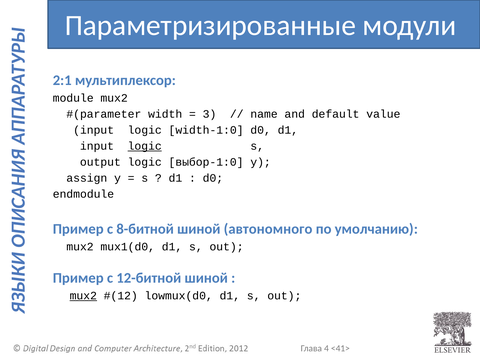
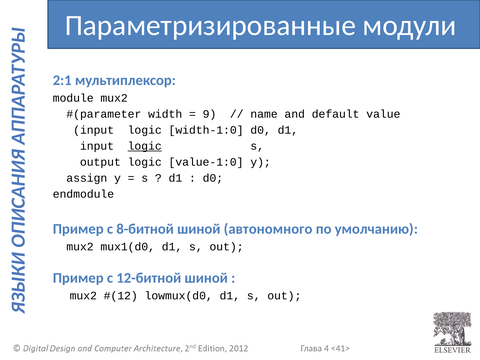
3: 3 -> 9 (210, 114)
выбор-1:0: выбор-1:0 -> value-1:0 (206, 162)
mux2 underline: present -> none (83, 296)
